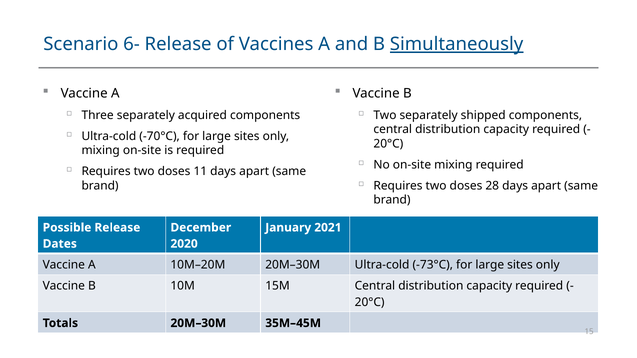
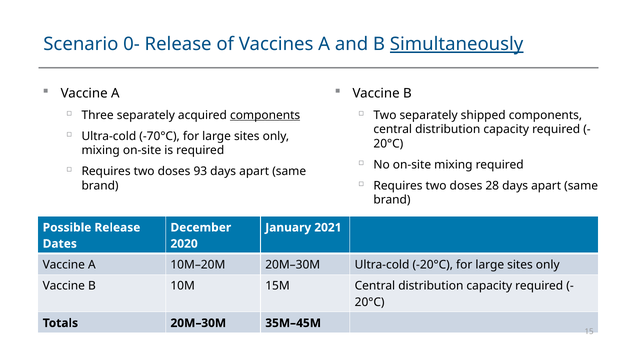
6-: 6- -> 0- (132, 44)
components underline: none -> present (265, 115)
11: 11 -> 93 (200, 172)
-73°C: -73°C -> -20°C (433, 265)
